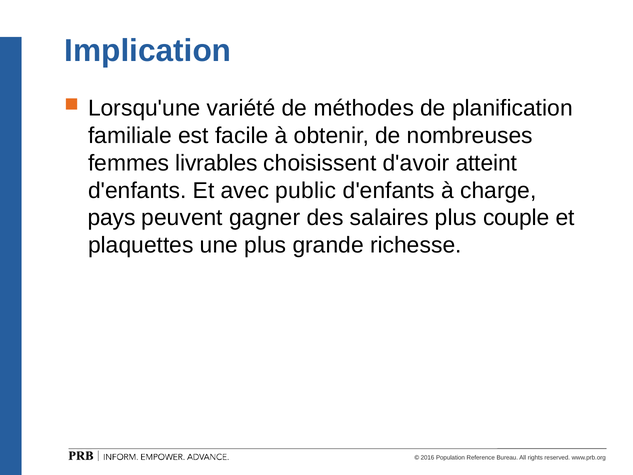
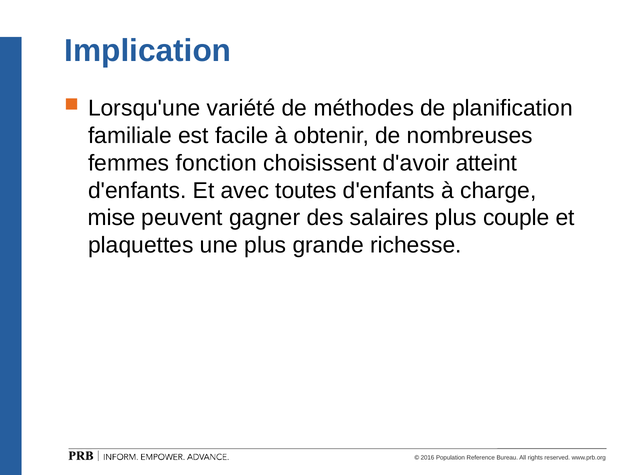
livrables: livrables -> fonction (216, 163)
public: public -> toutes (306, 190)
pays: pays -> mise (112, 218)
